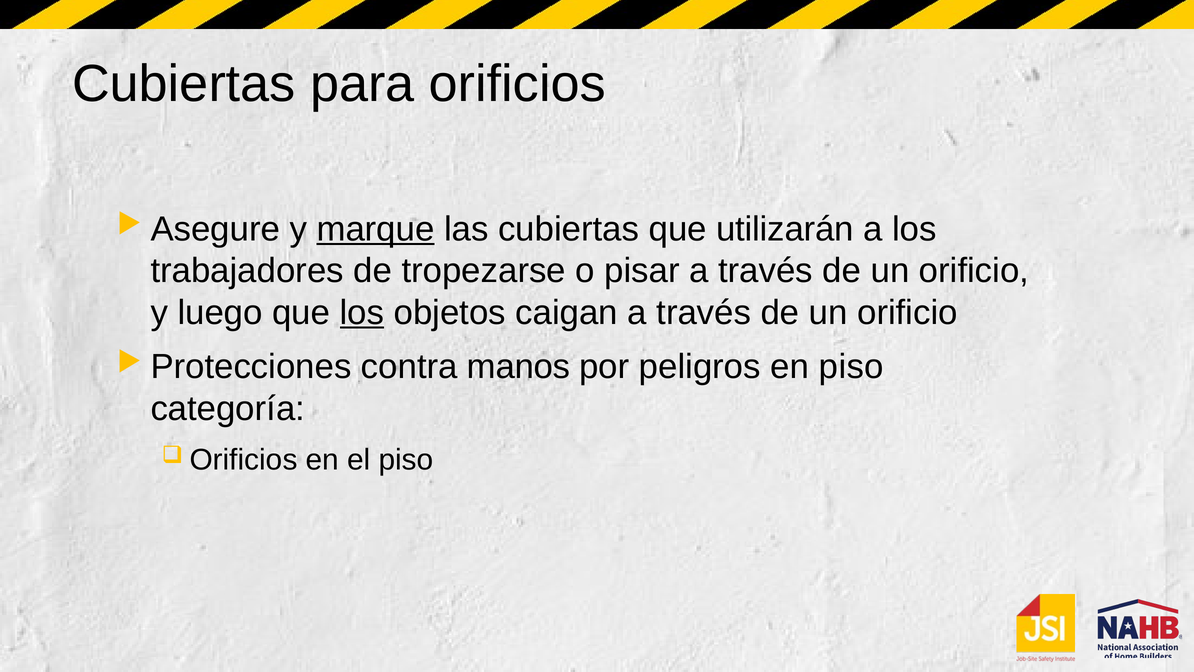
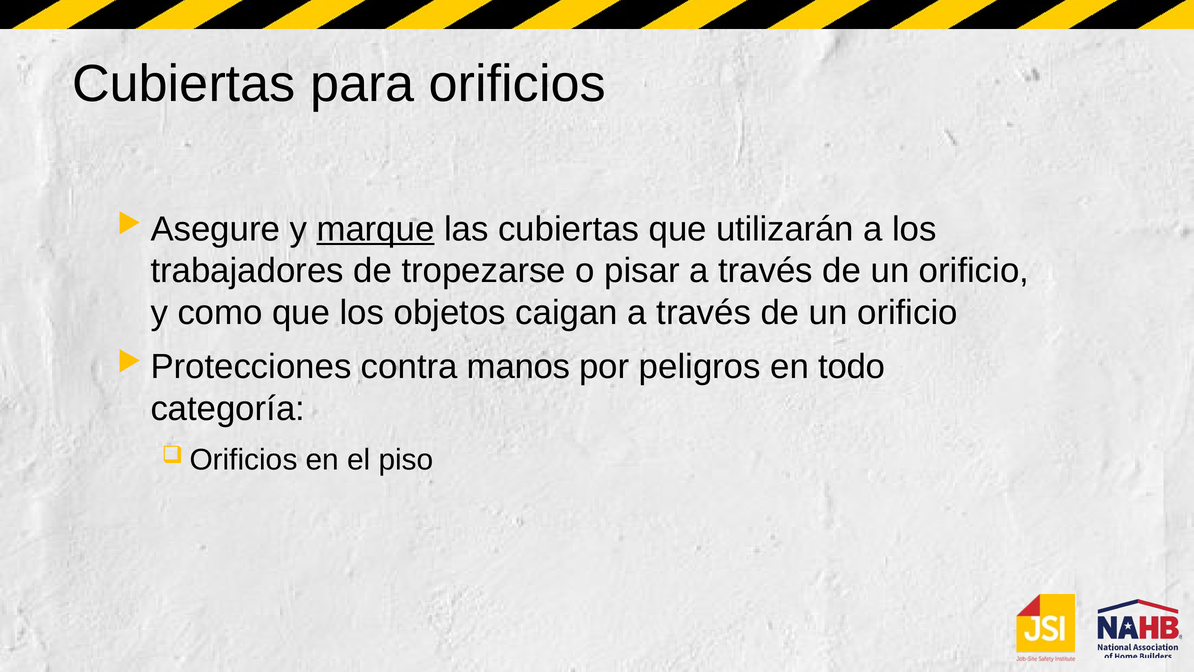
luego: luego -> como (220, 313)
los underline: present -> none (362, 313)
en piso: piso -> todo (852, 367)
